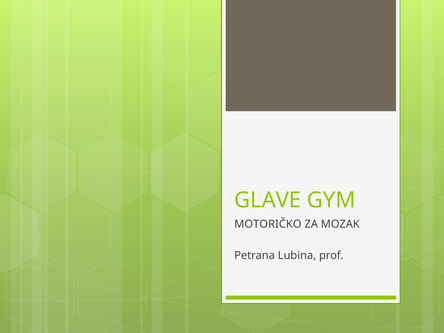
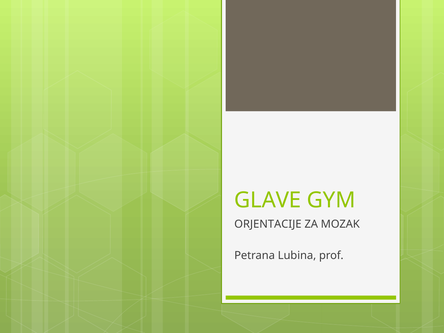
MOTORIČKO: MOTORIČKO -> ORJENTACIJE (268, 224)
